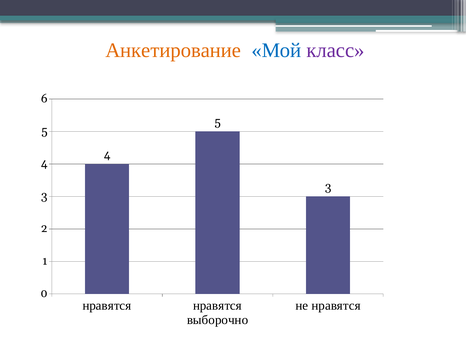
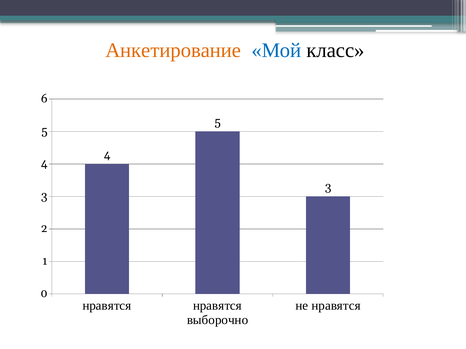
класс colour: purple -> black (335, 50)
